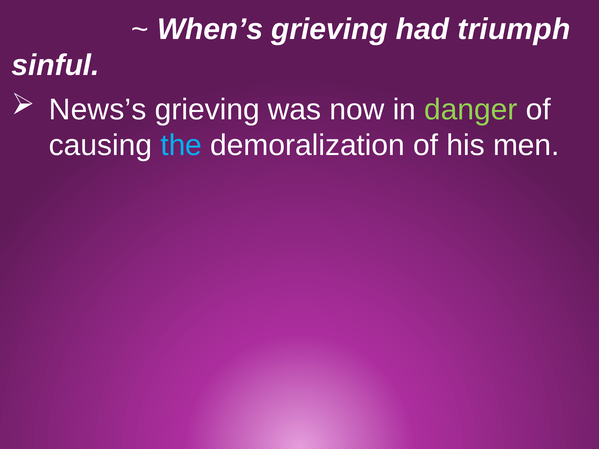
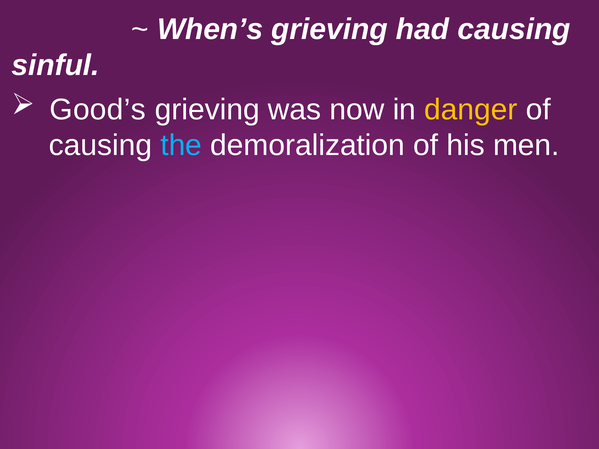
had triumph: triumph -> causing (514, 29)
News’s: News’s -> Good’s (98, 110)
danger colour: light green -> yellow (471, 110)
